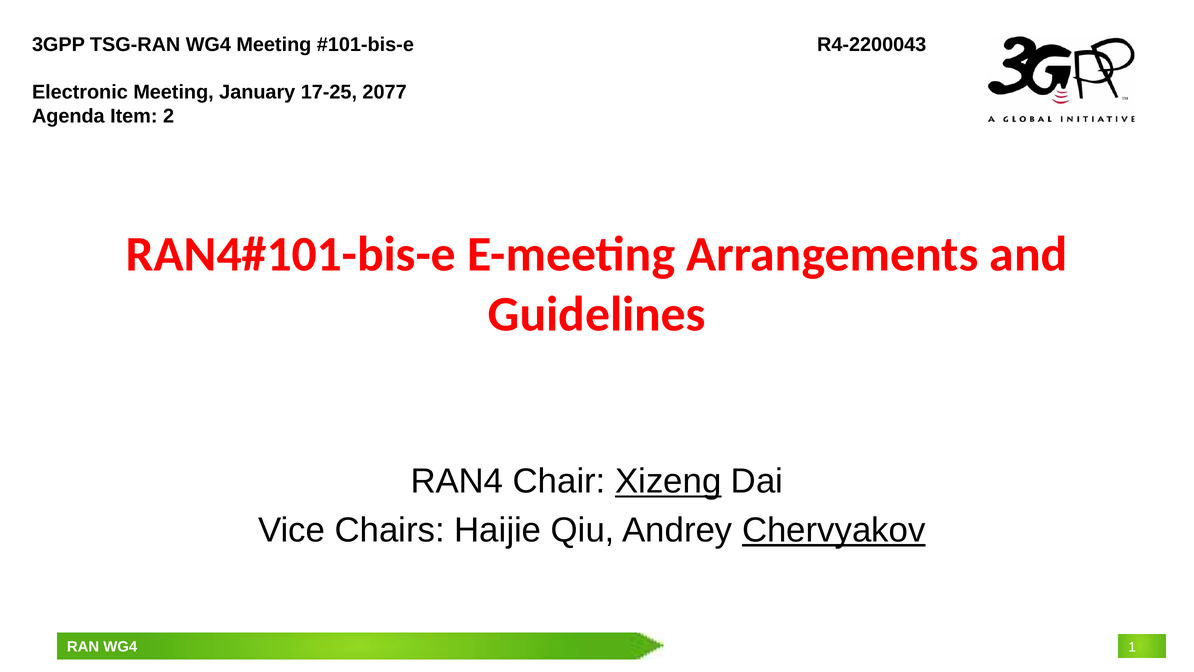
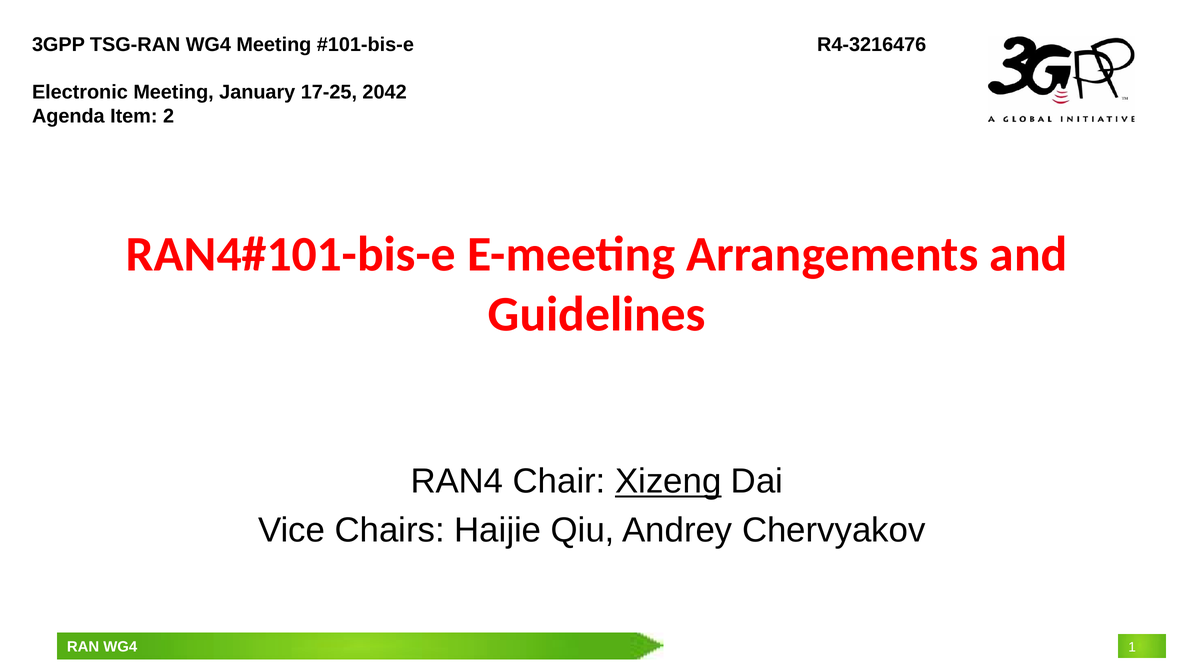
R4-2200043: R4-2200043 -> R4-3216476 (872, 45)
2077: 2077 -> 2042 (385, 92)
Chervyakov underline: present -> none (834, 530)
